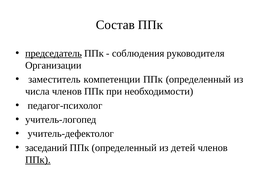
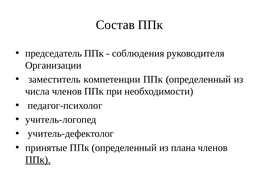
председатель underline: present -> none (54, 53)
заседаний: заседаний -> принятые (46, 148)
детей: детей -> плана (183, 148)
